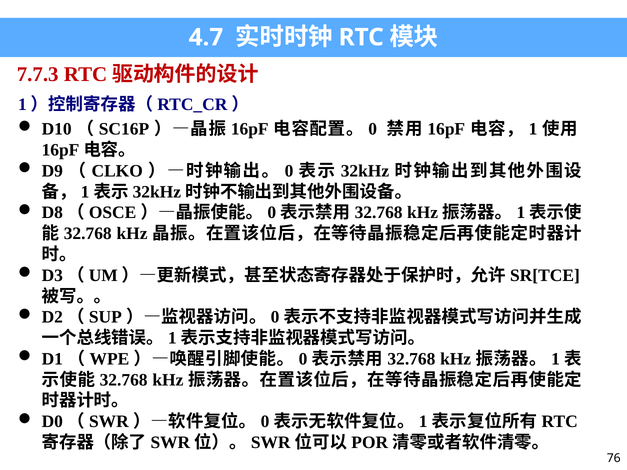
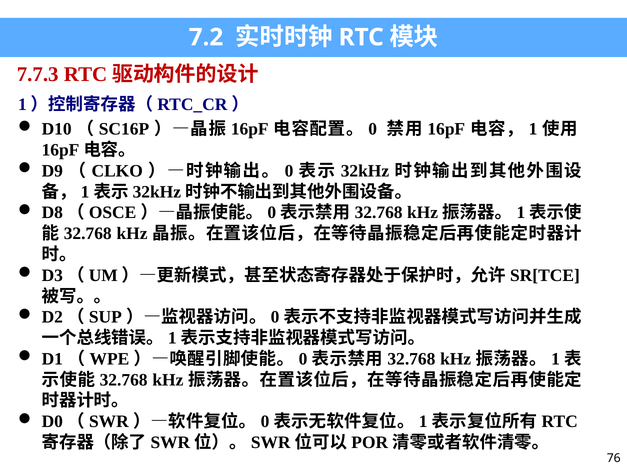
4.7: 4.7 -> 7.2 (206, 37)
